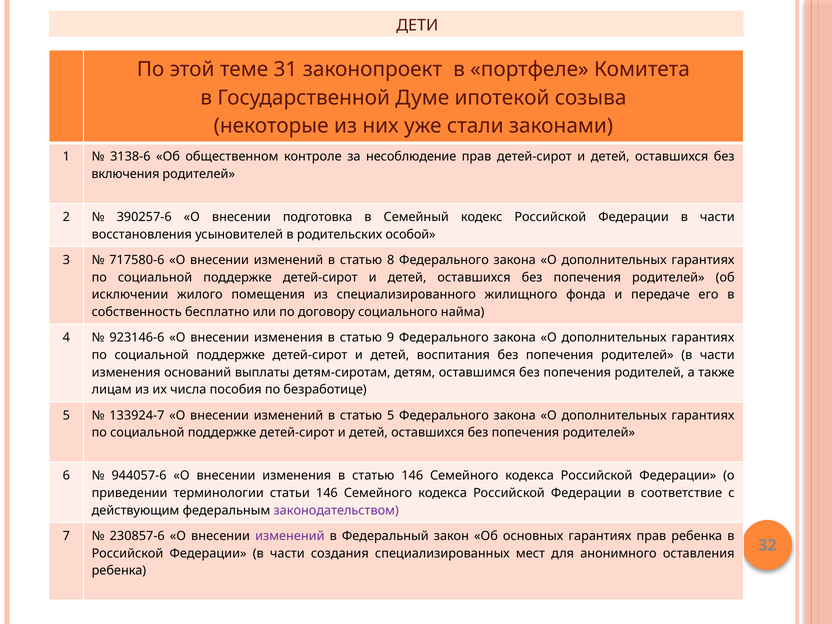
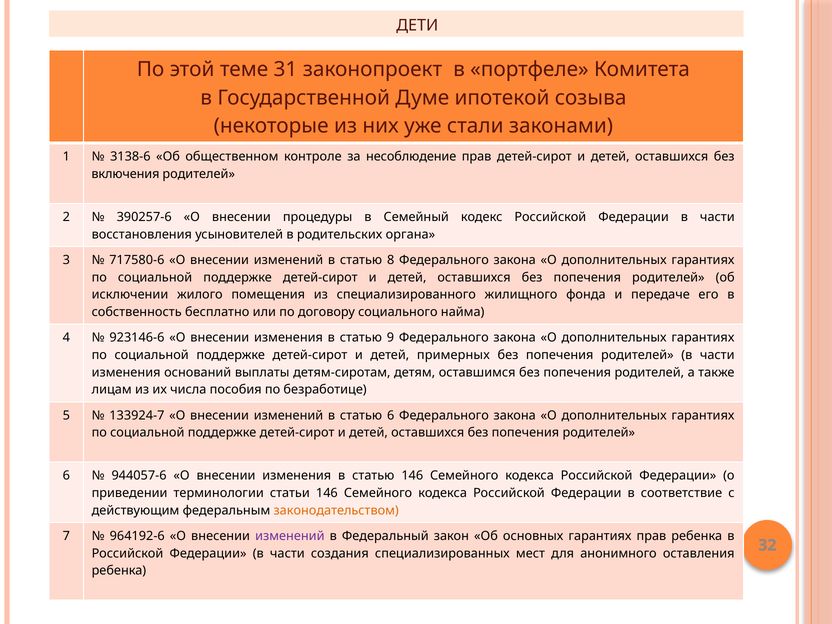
подготовка: подготовка -> процедуры (318, 217)
особой: особой -> органа (410, 234)
воспитания: воспитания -> примерных (453, 355)
статью 5: 5 -> 6 (391, 415)
законодательством colour: purple -> orange (336, 510)
230857-6: 230857-6 -> 964192-6 (137, 536)
